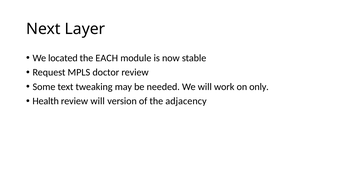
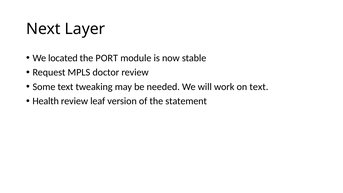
EACH: EACH -> PORT (107, 58)
on only: only -> text (259, 87)
review will: will -> leaf (98, 101)
adjacency: adjacency -> statement (186, 101)
